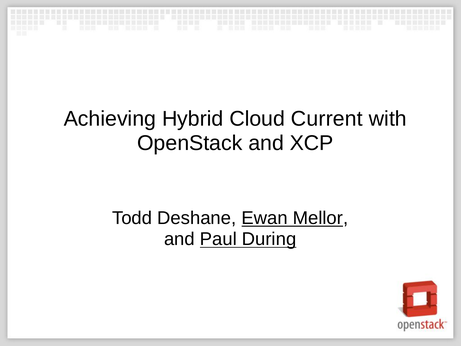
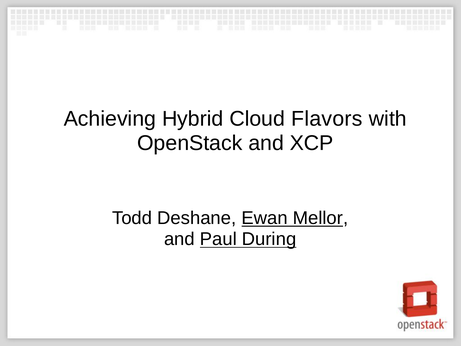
Current: Current -> Flavors (327, 119)
